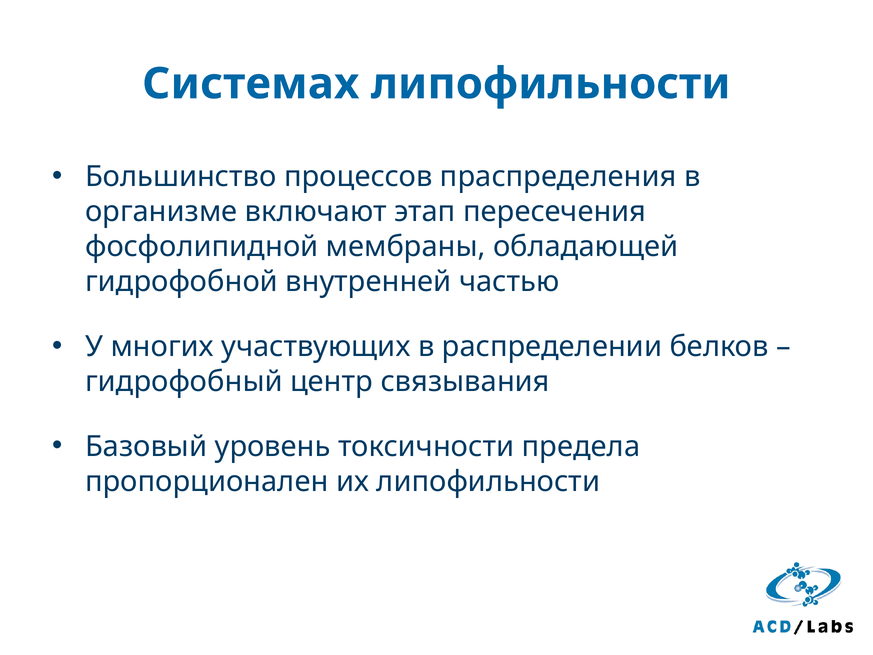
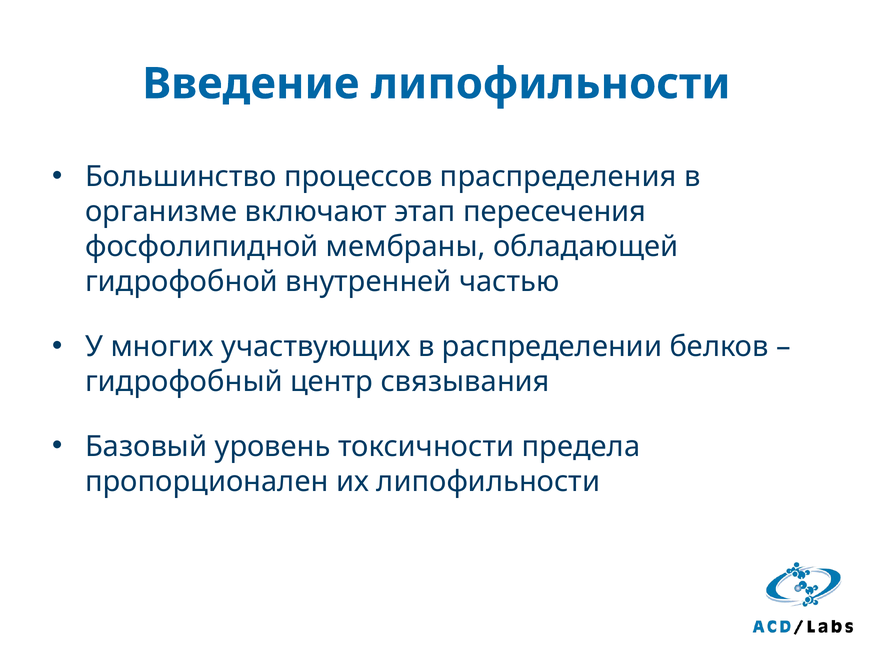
Системах: Системах -> Введение (251, 84)
